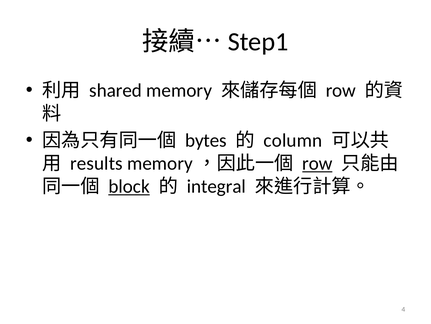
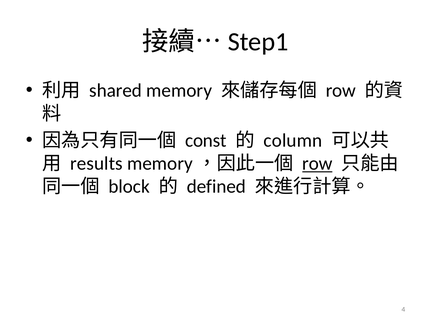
bytes: bytes -> const (206, 140)
block underline: present -> none (129, 186)
integral: integral -> defined (216, 186)
